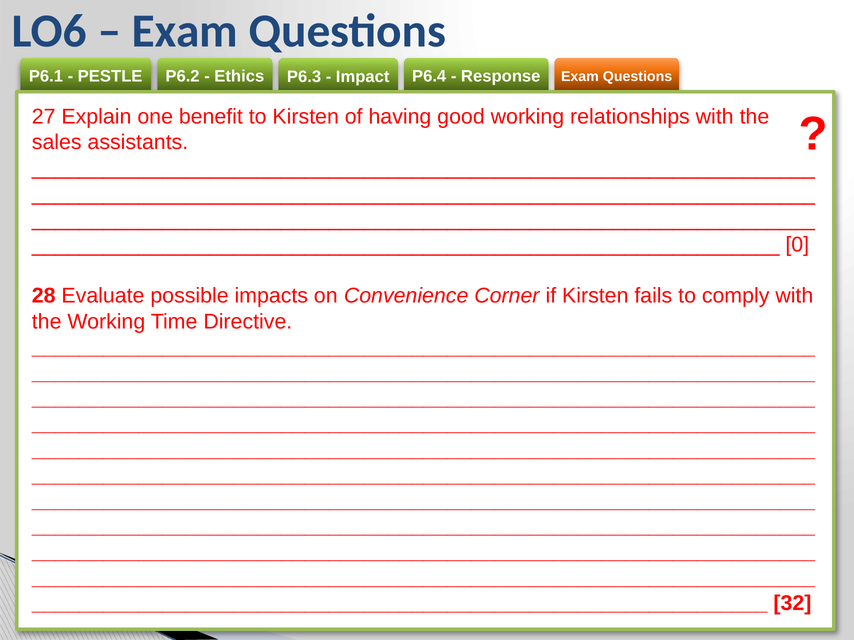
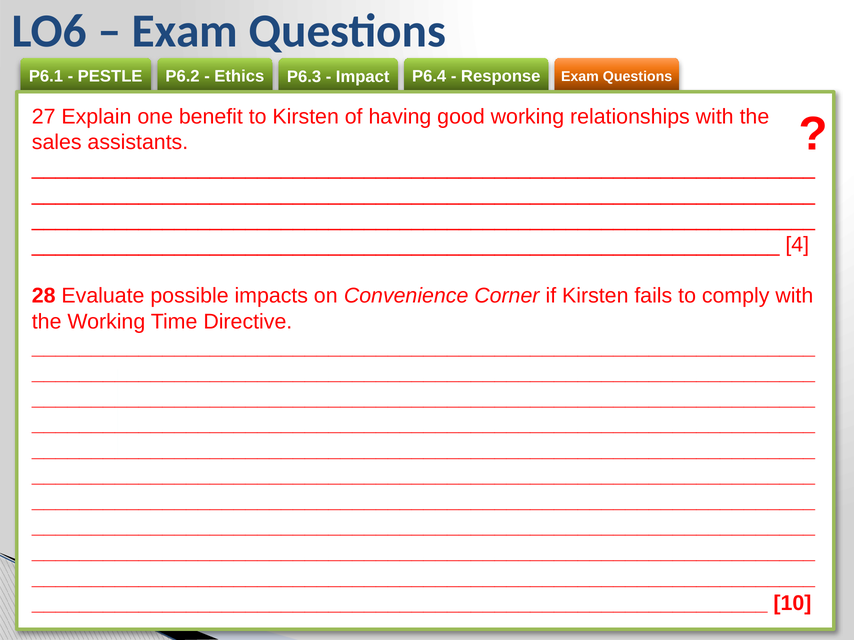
0: 0 -> 4 (797, 245)
32: 32 -> 10 (792, 604)
